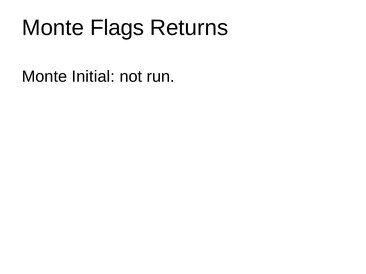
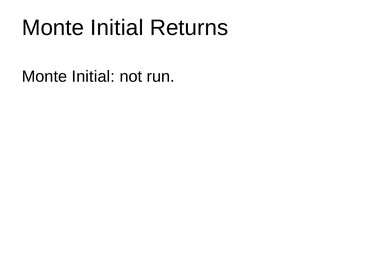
Flags: Flags -> Initial (117, 28)
